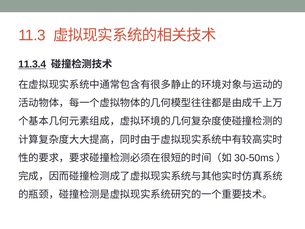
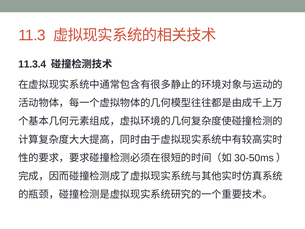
11.3.4 underline: present -> none (32, 64)
